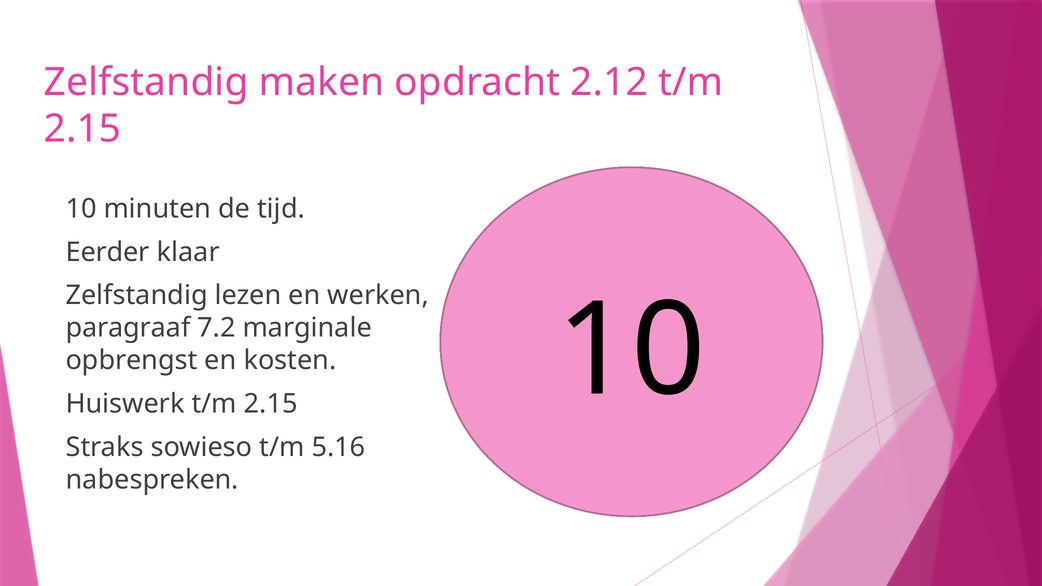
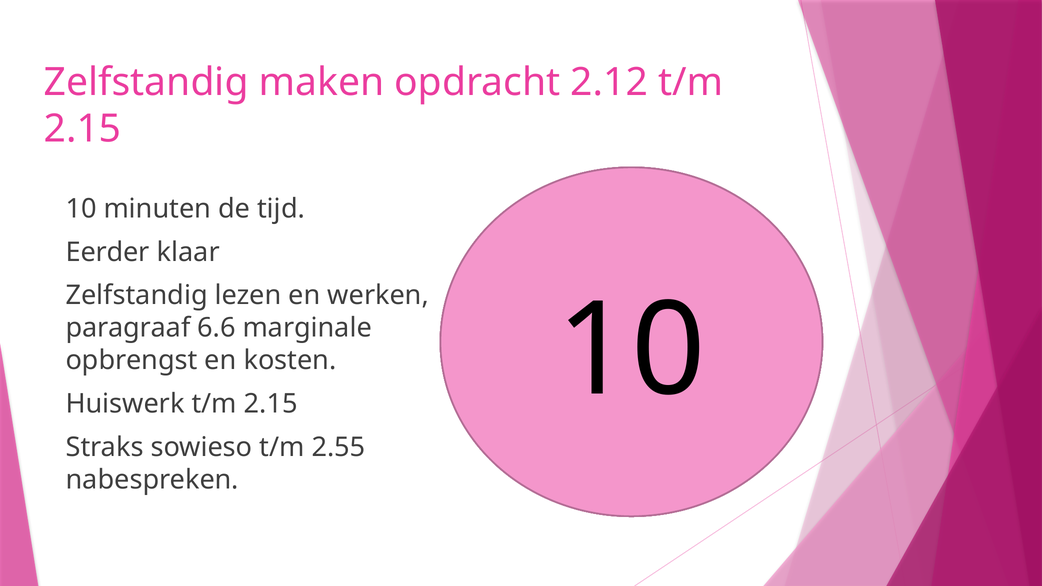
7.2: 7.2 -> 6.6 (216, 328)
5.16: 5.16 -> 2.55 (338, 447)
